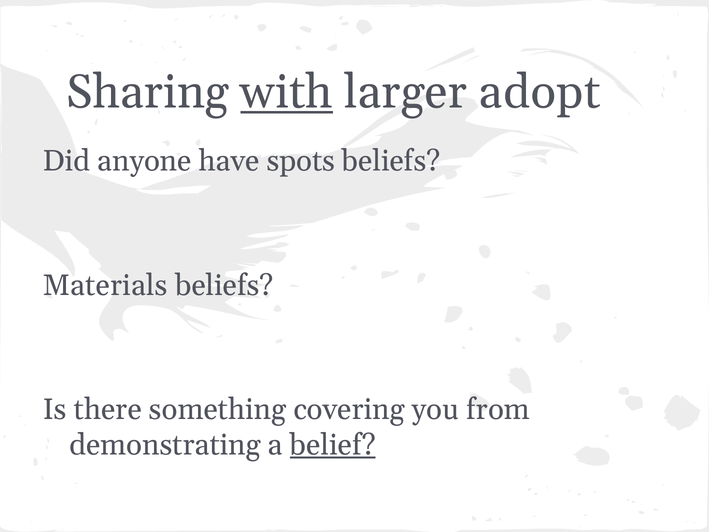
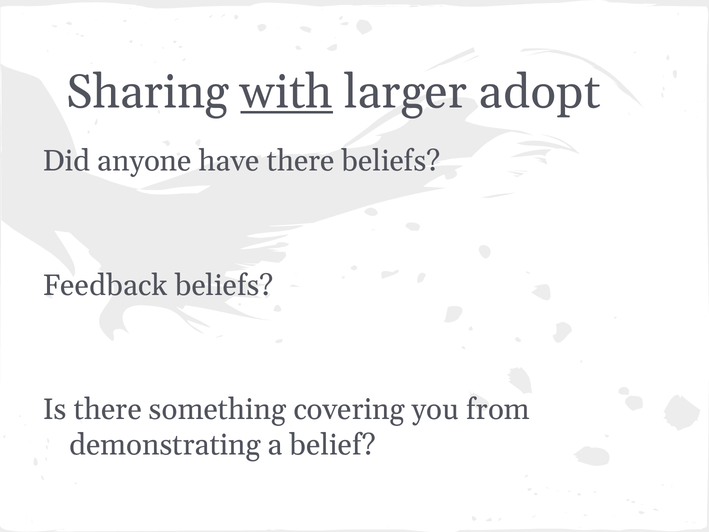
have spots: spots -> there (301, 161)
Materials: Materials -> Feedback (105, 285)
belief underline: present -> none (333, 445)
